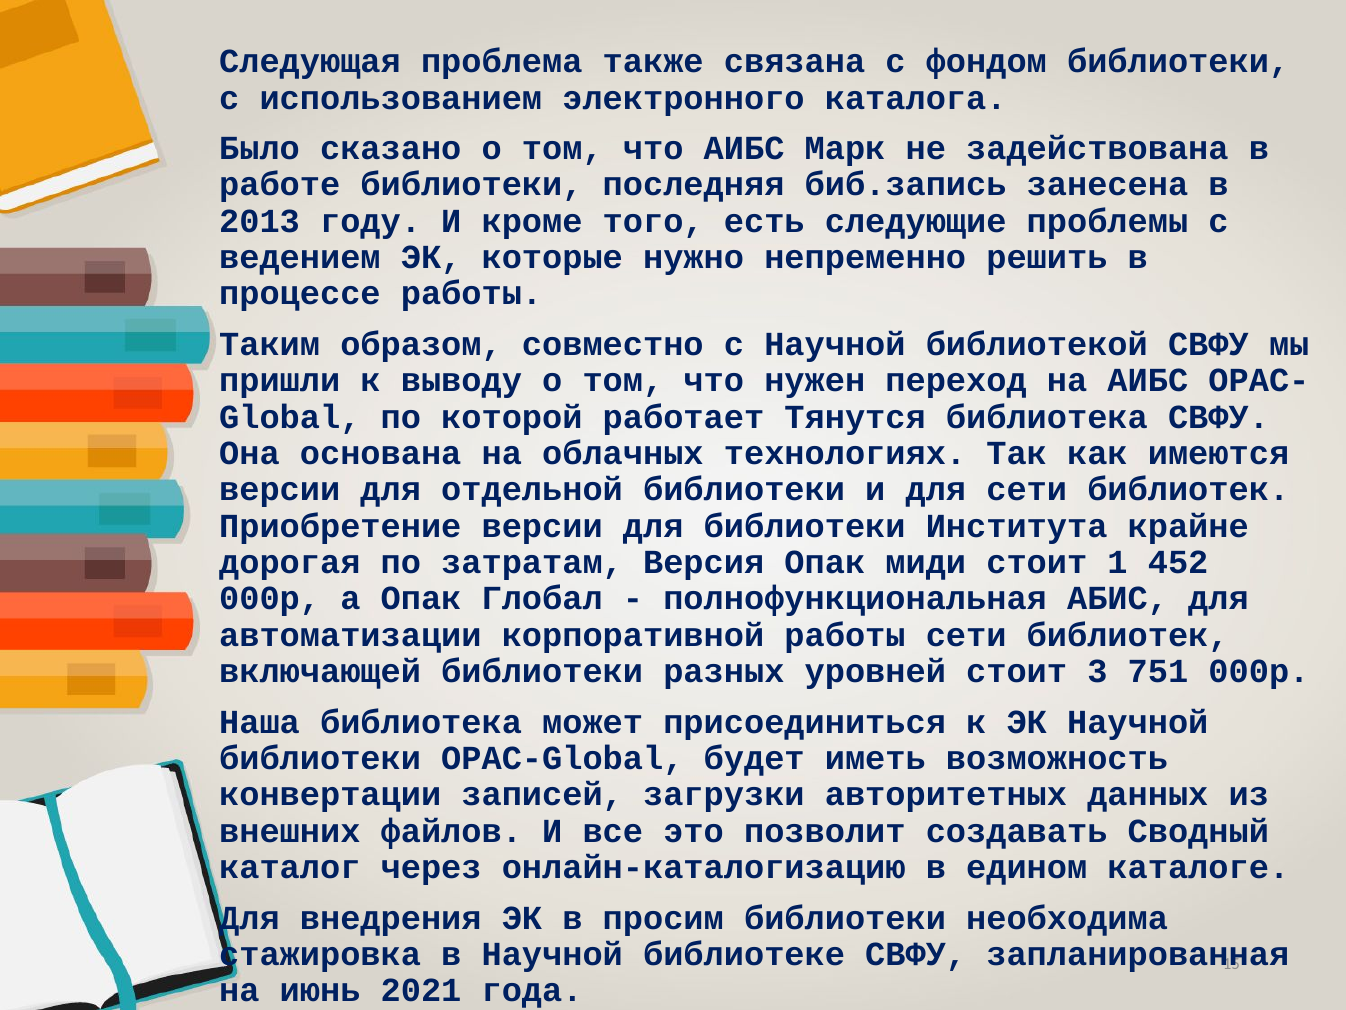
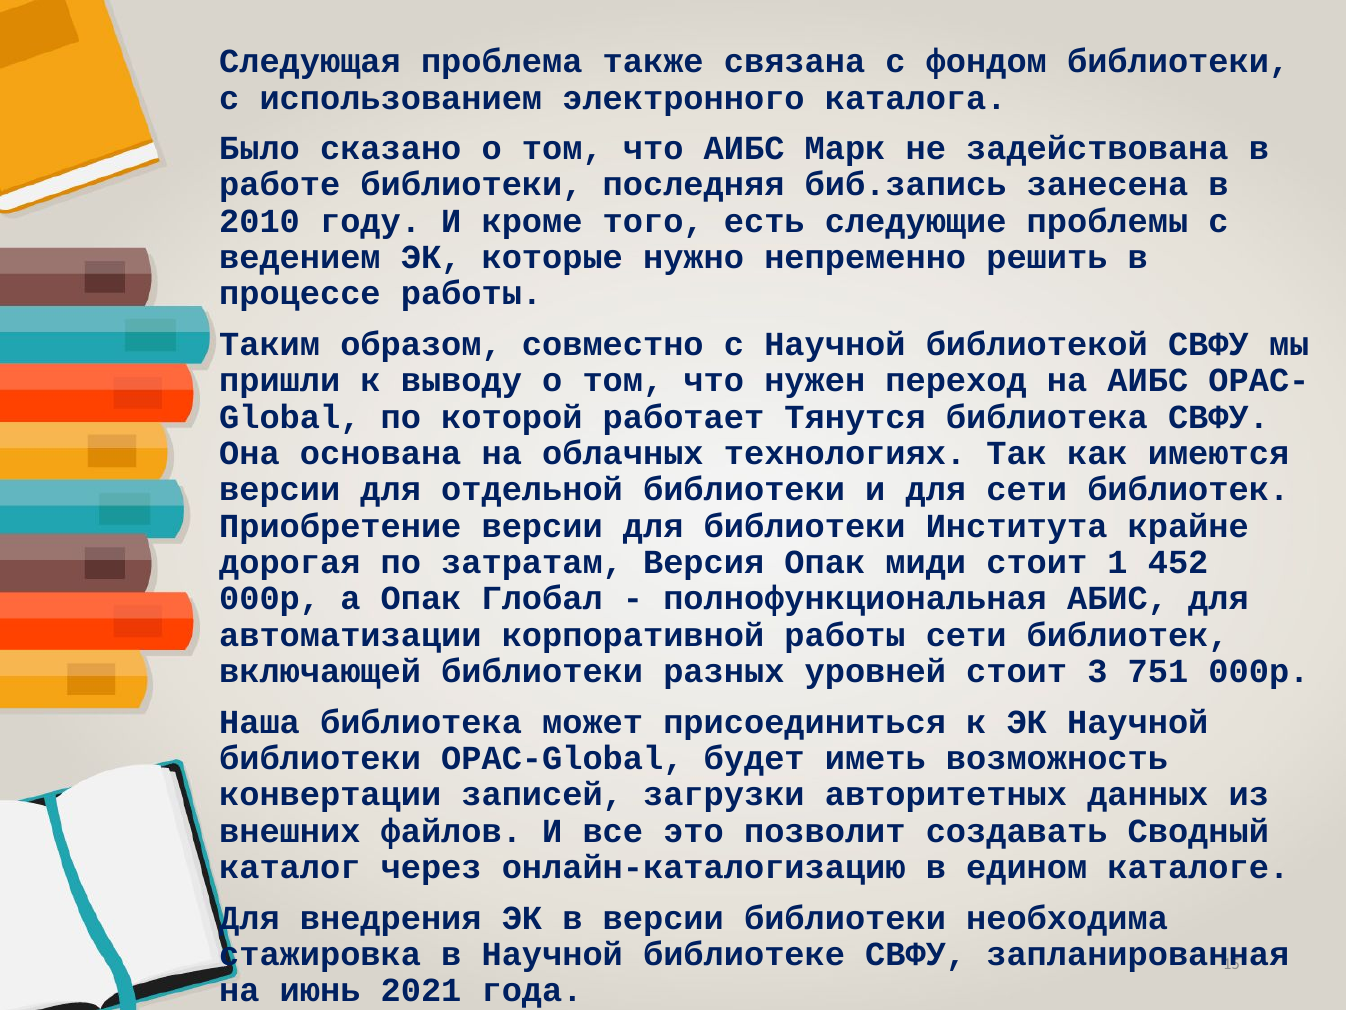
2013: 2013 -> 2010 (260, 221)
в просим: просим -> версии (663, 917)
